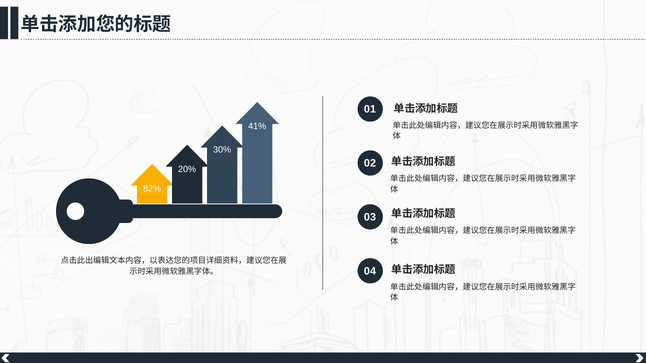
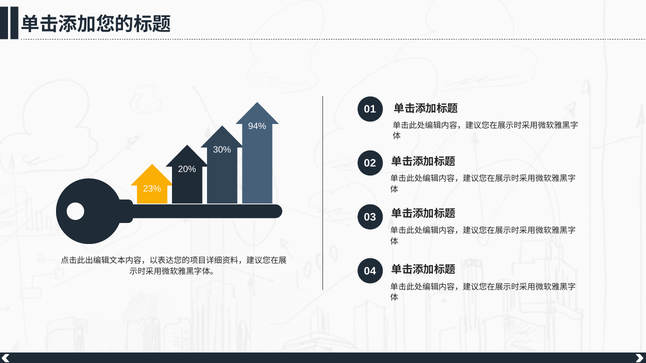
41%: 41% -> 94% (257, 126)
82%: 82% -> 23% (152, 189)
